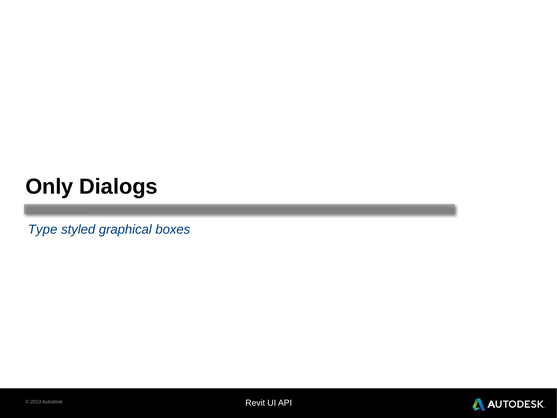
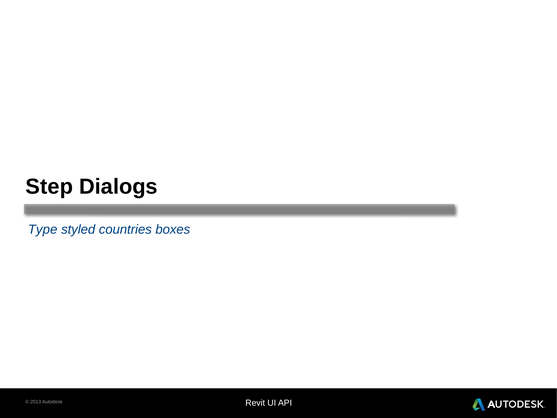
Only: Only -> Step (49, 186)
graphical: graphical -> countries (125, 229)
